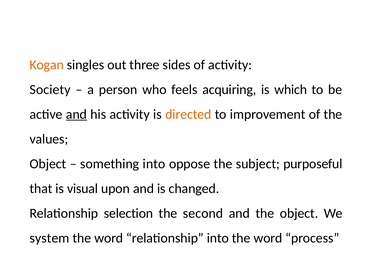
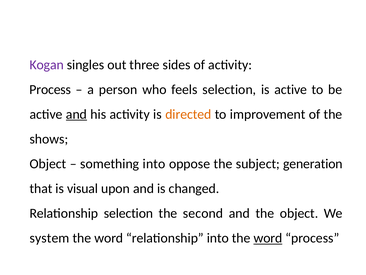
Kogan colour: orange -> purple (47, 65)
Society: Society -> Process (50, 89)
feels acquiring: acquiring -> selection (229, 89)
is which: which -> active (291, 89)
values: values -> shows (49, 139)
purposeful: purposeful -> generation (313, 164)
word underline: none -> present (268, 238)
